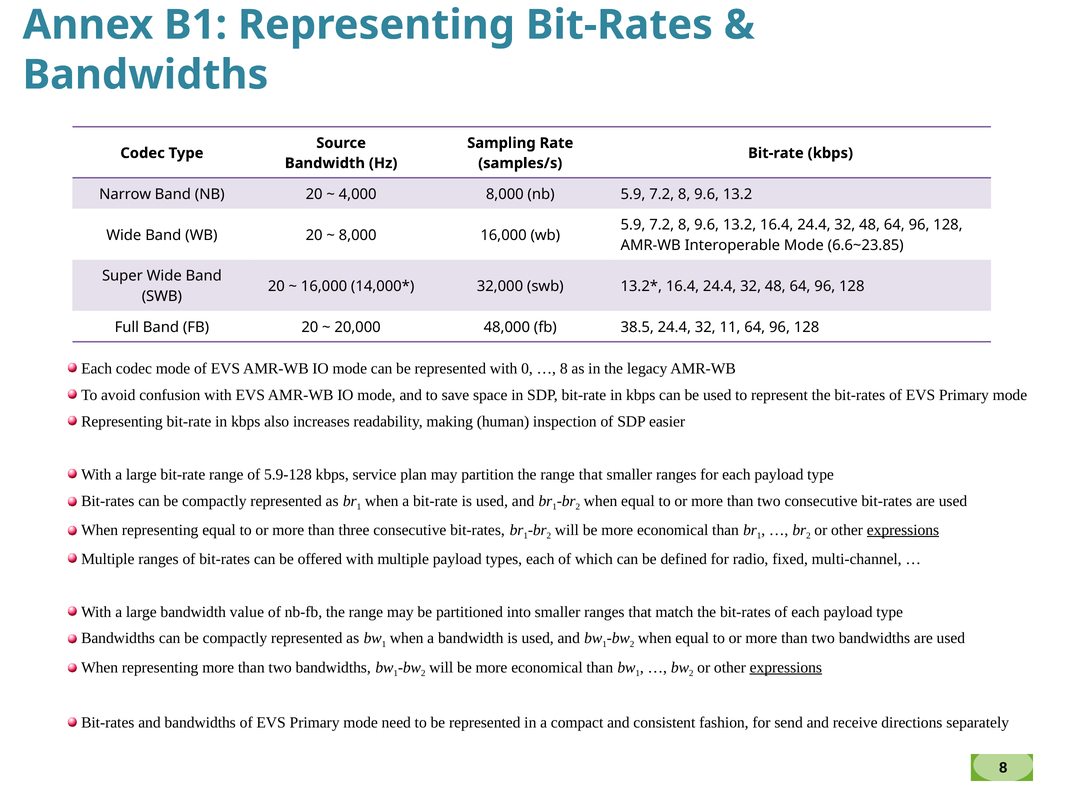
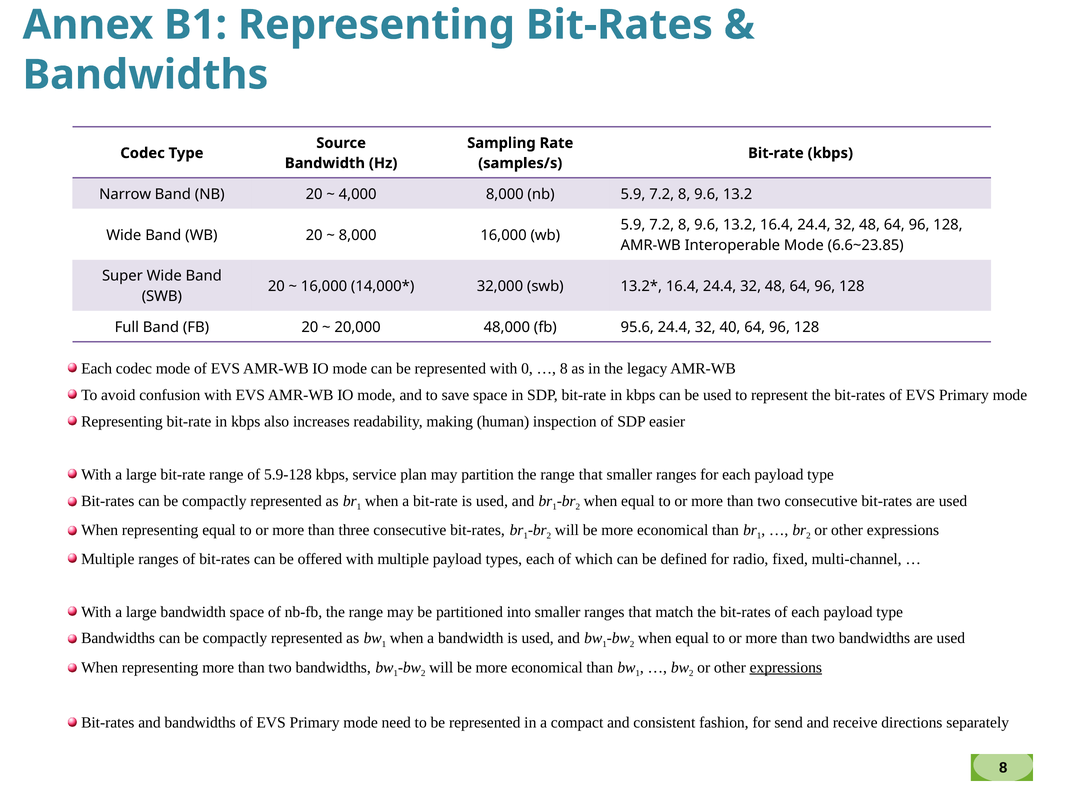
38.5: 38.5 -> 95.6 (637, 327)
11: 11 -> 40 (730, 327)
expressions underline: present -> none (903, 530)
bandwidth value: value -> space (247, 612)
